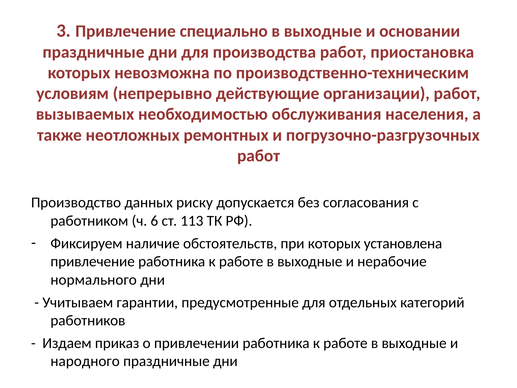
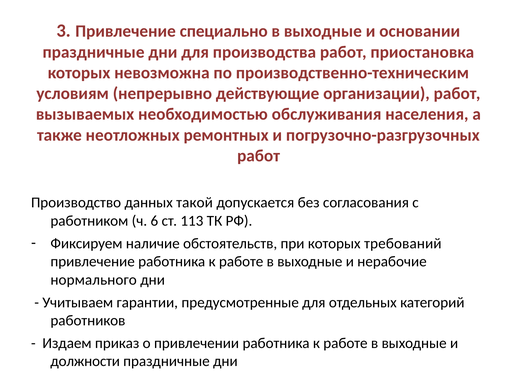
риску: риску -> такой (195, 203)
установлена: установлена -> требований (403, 243)
народного: народного -> должности (85, 361)
